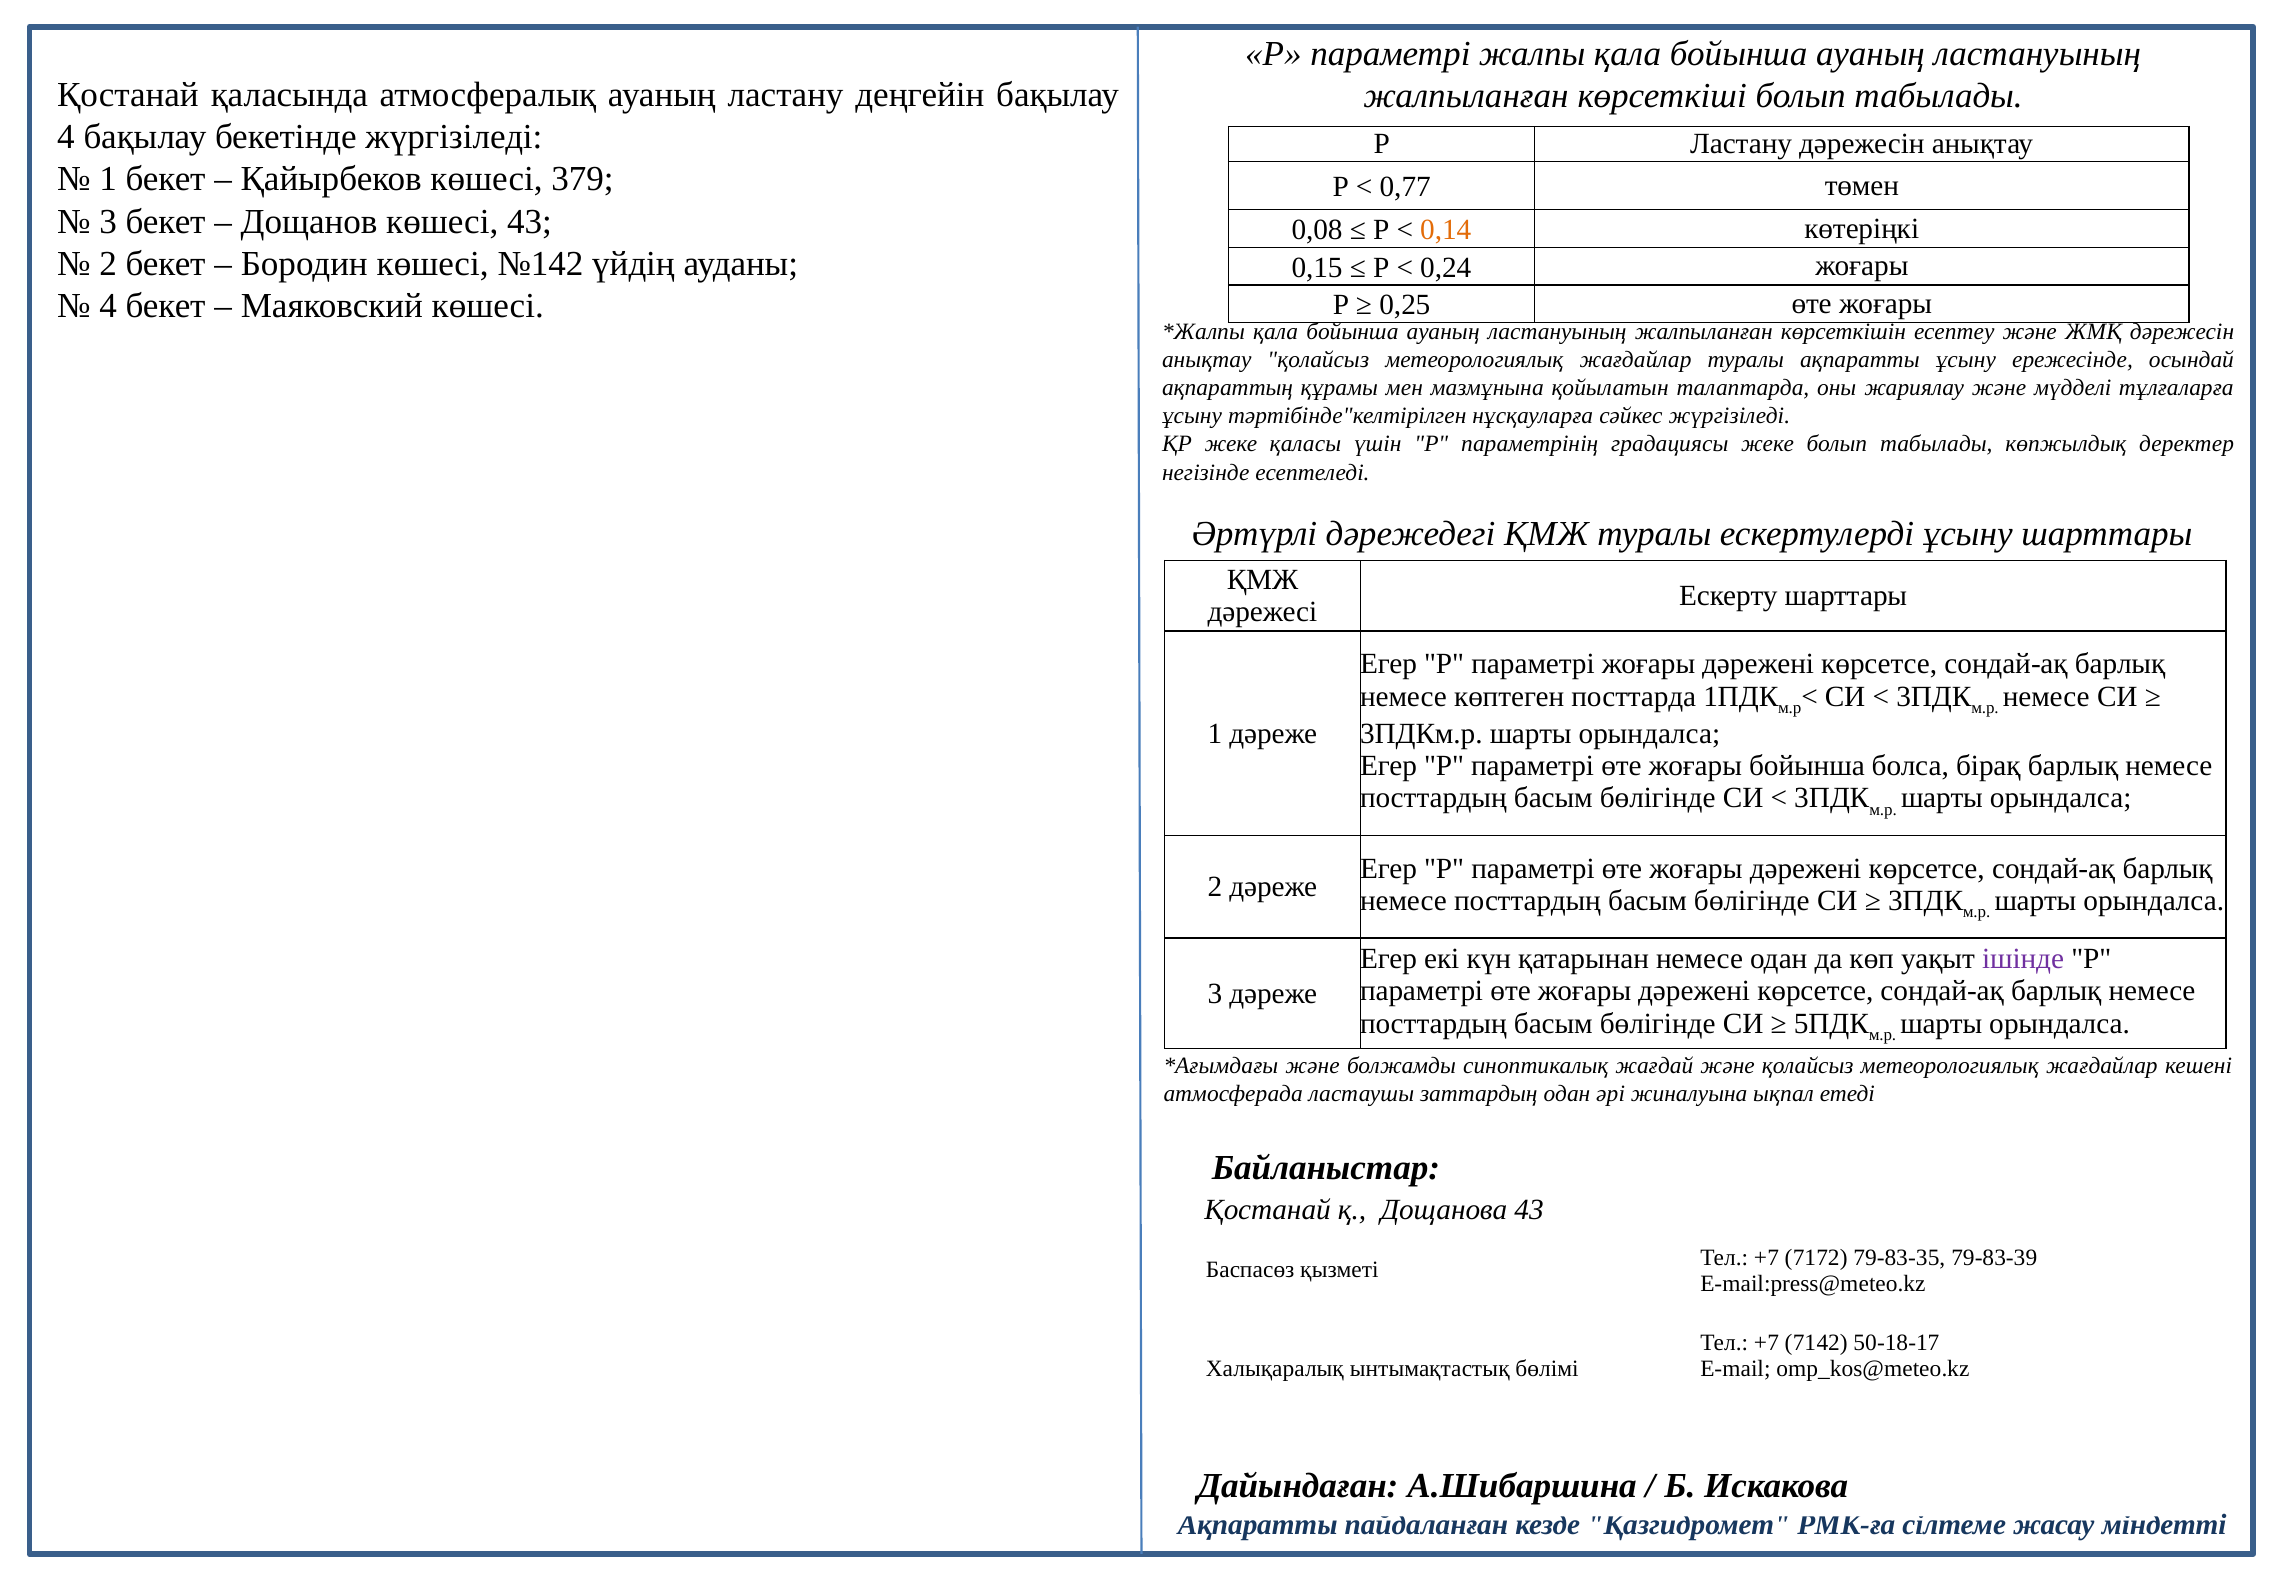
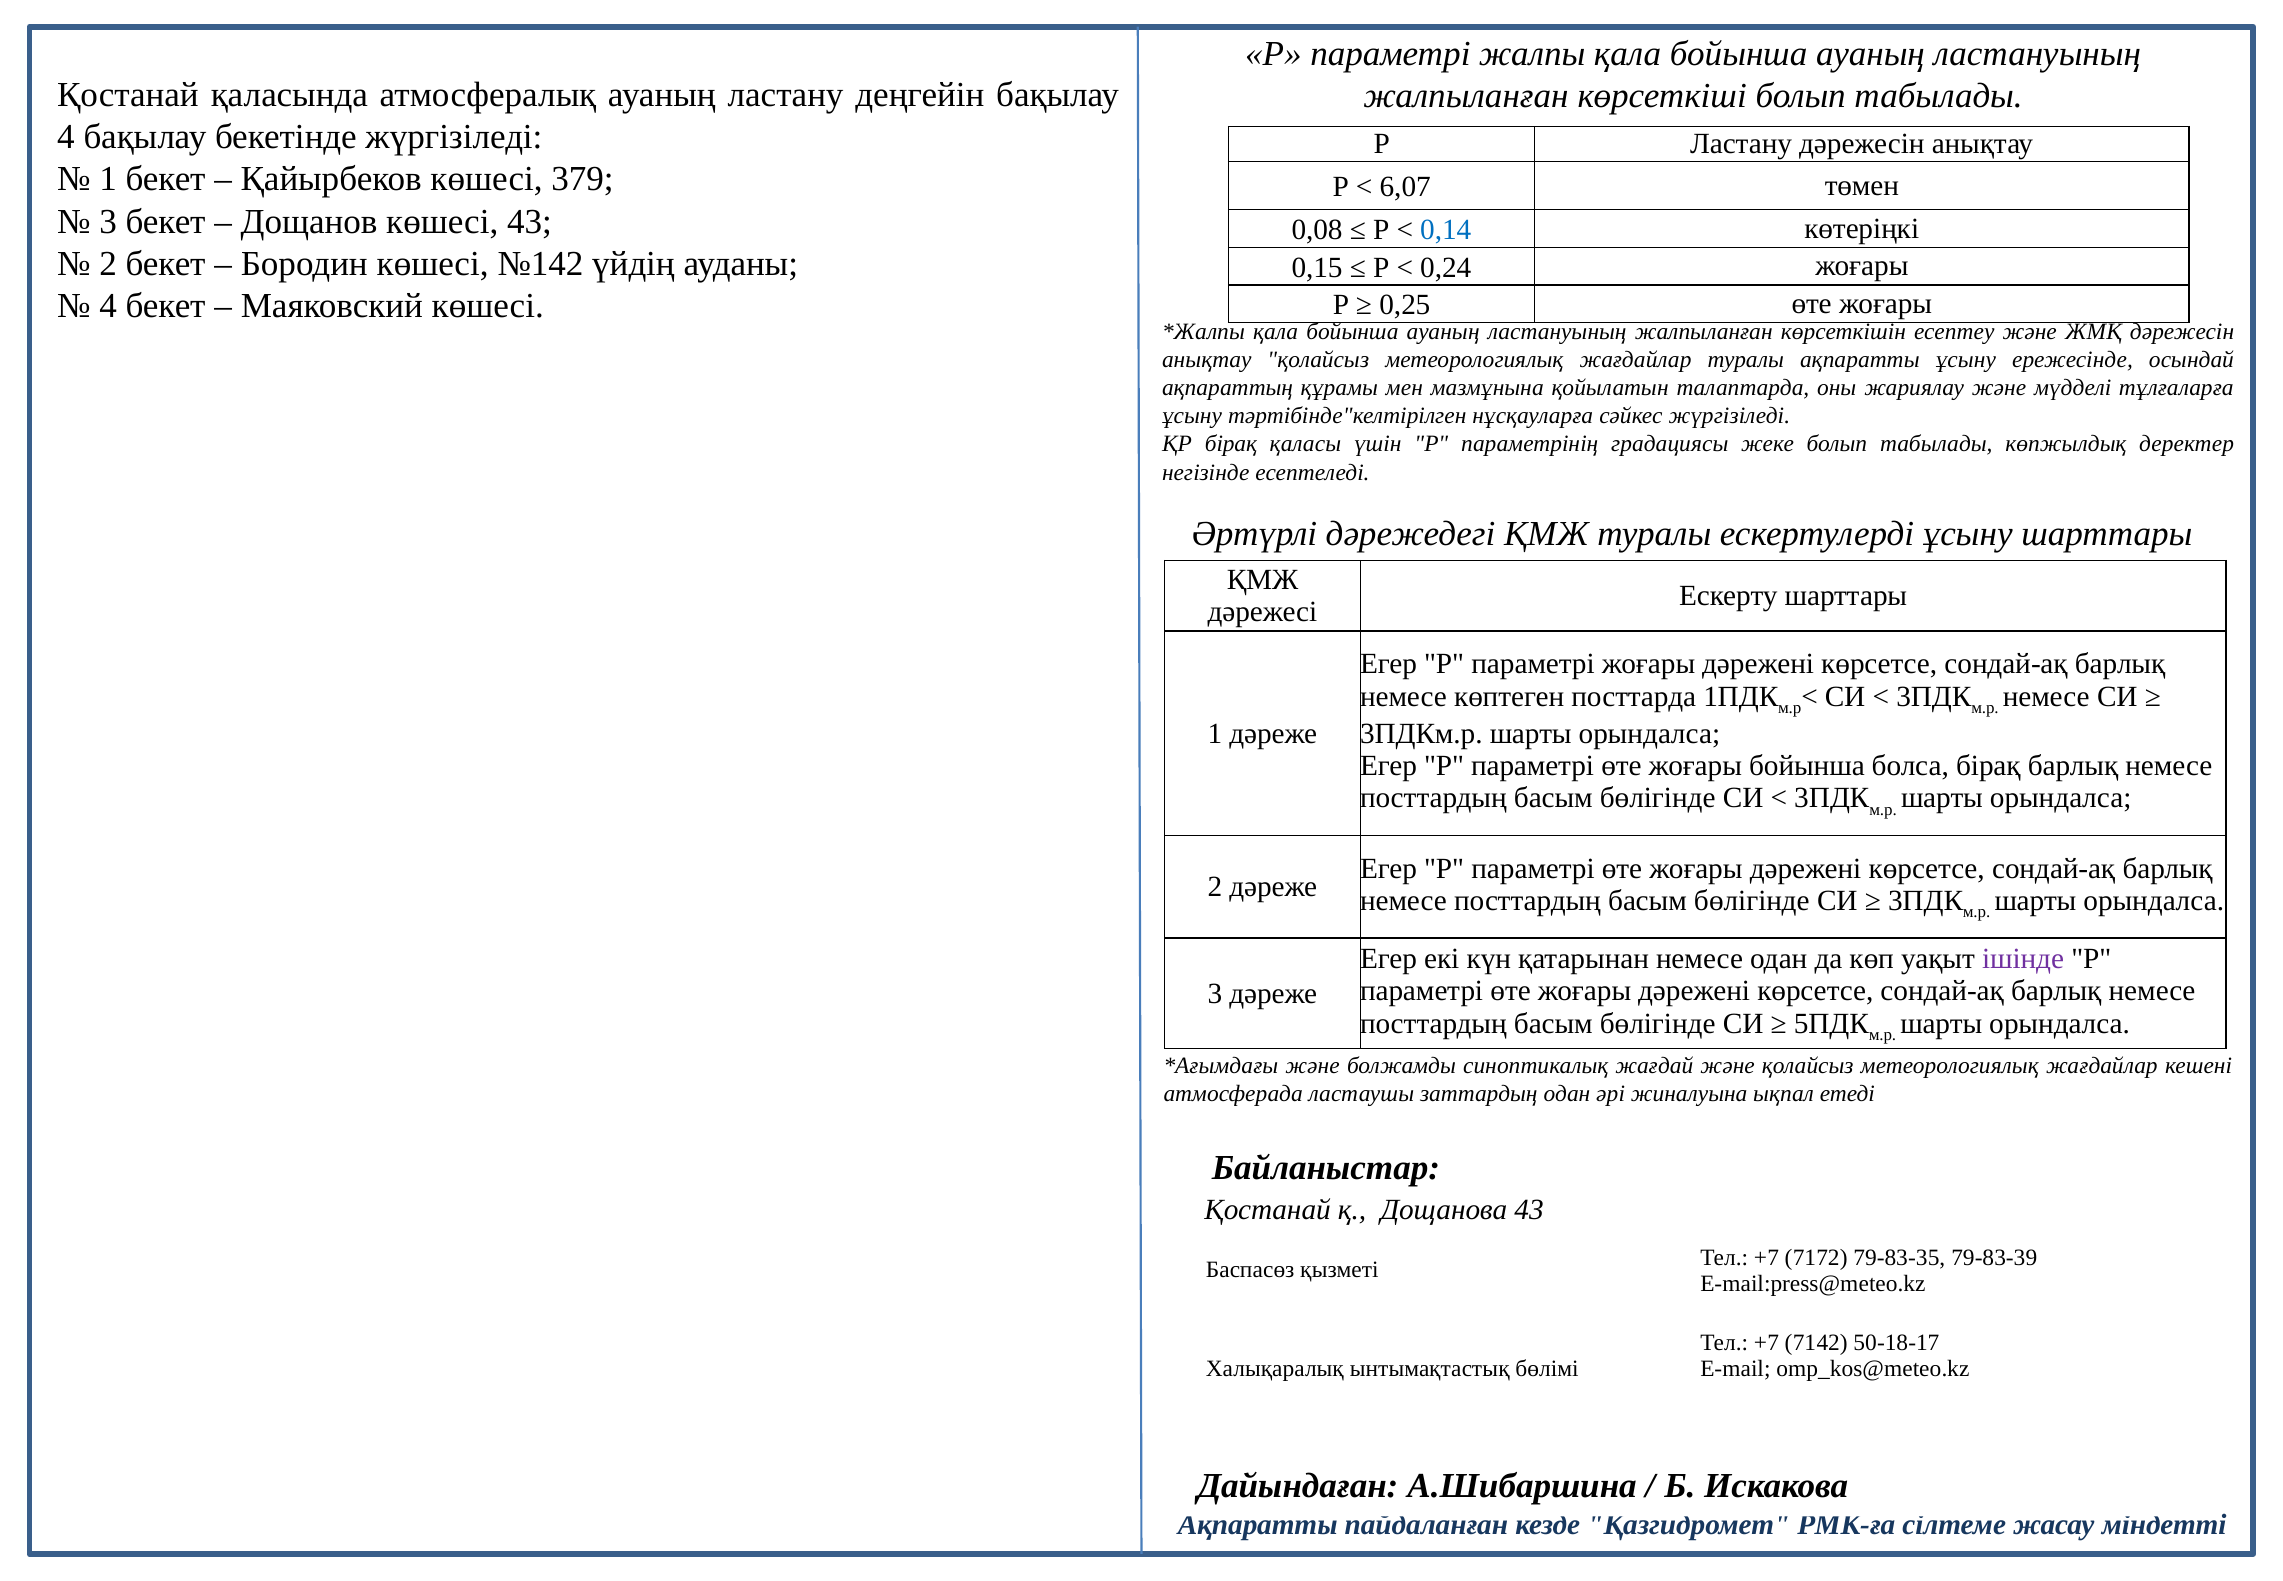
0,77: 0,77 -> 6,07 (1405, 187)
0,14 colour: orange -> blue (1446, 230)
ҚР жеке: жеке -> бірақ (1231, 444)
